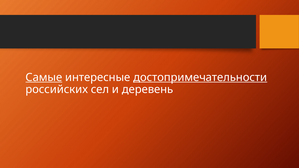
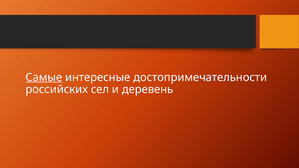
достопримечательности underline: present -> none (200, 77)
